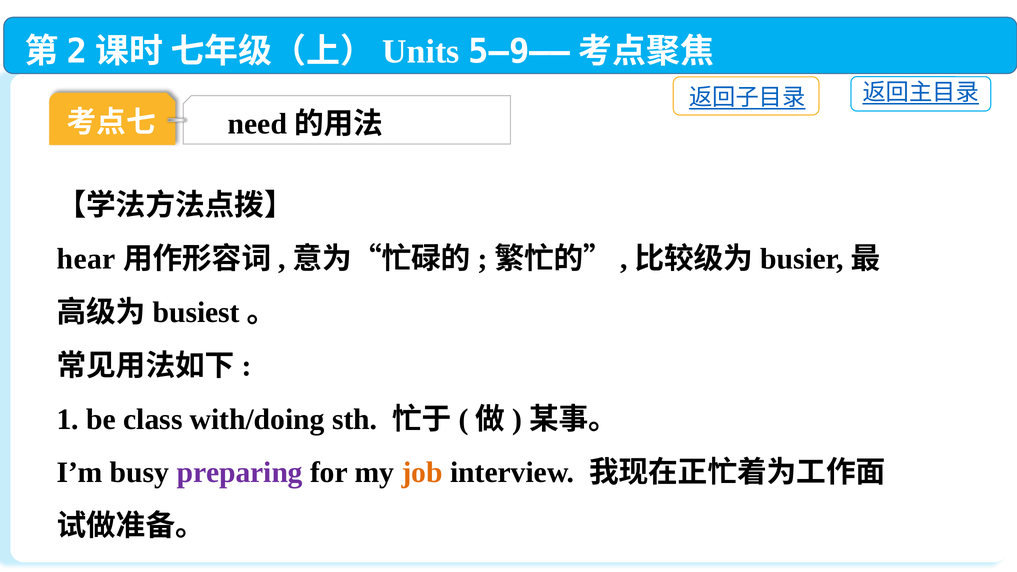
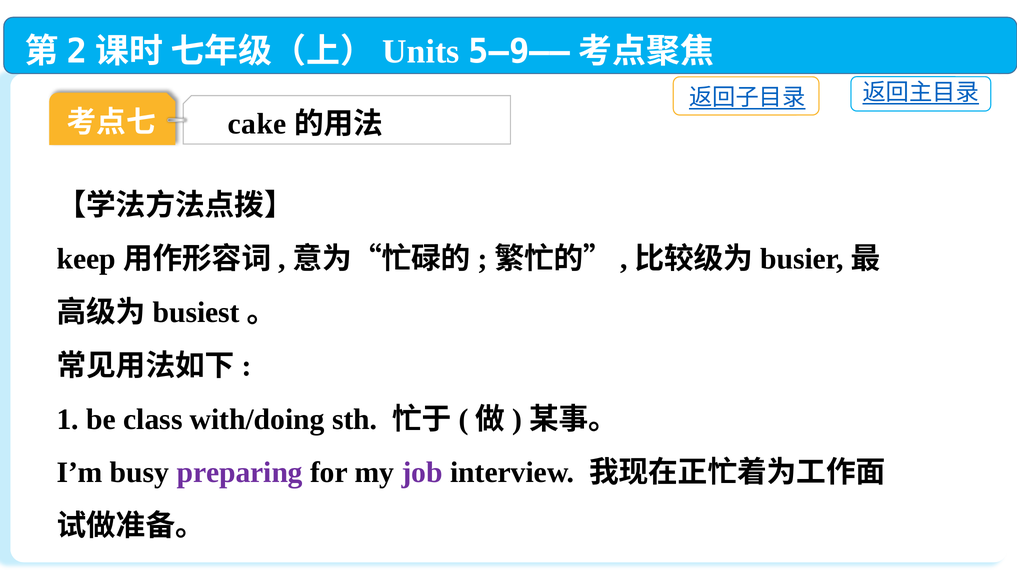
need: need -> cake (257, 124)
hear: hear -> keep (86, 259)
job colour: orange -> purple (422, 473)
